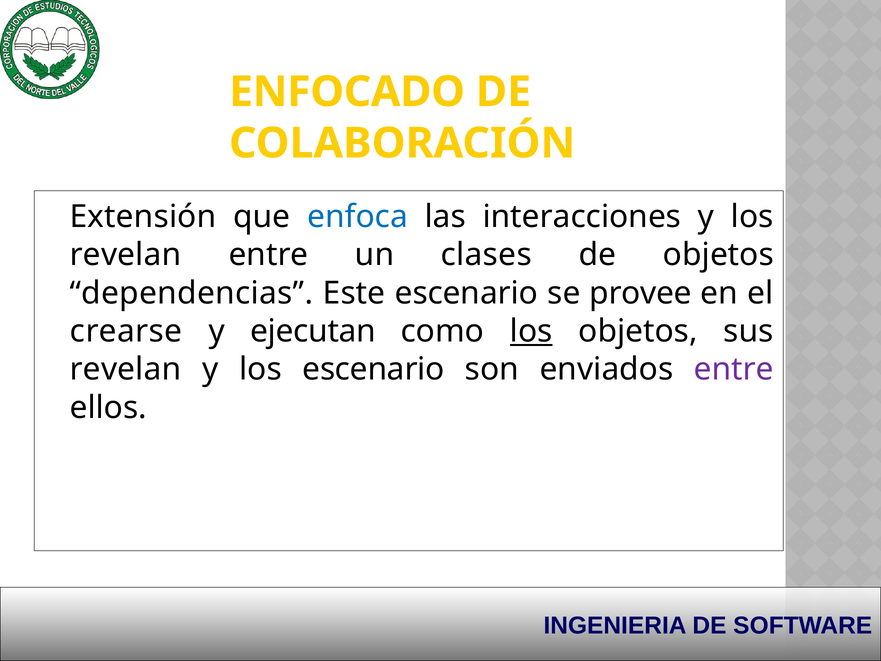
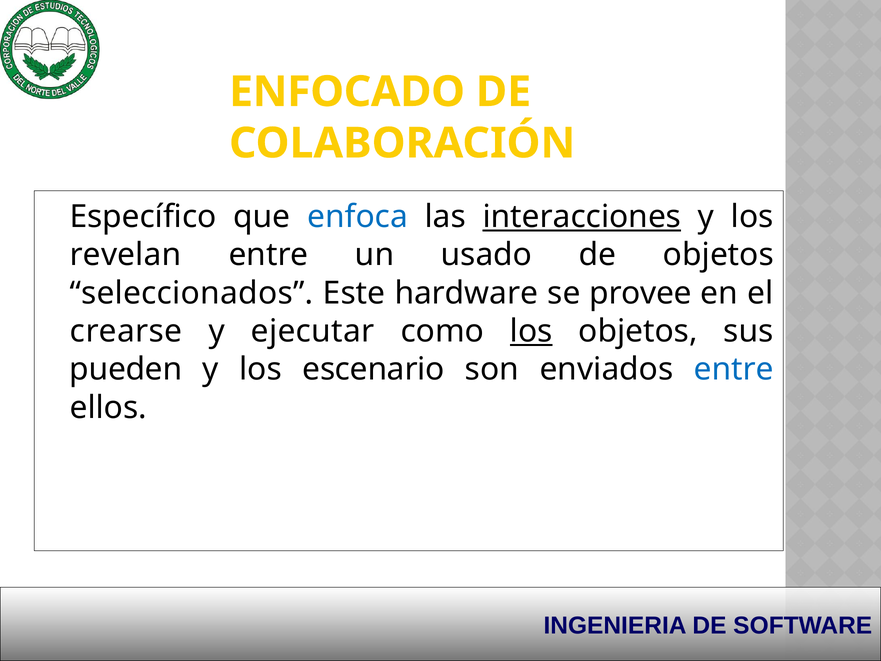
Extensión: Extensión -> Específico (143, 217)
interacciones underline: none -> present (582, 217)
clases: clases -> usado (486, 255)
dependencias: dependencias -> seleccionados (191, 293)
Este escenario: escenario -> hardware (466, 293)
ejecutan: ejecutan -> ejecutar (313, 331)
revelan: revelan -> pueden (126, 369)
entre colour: purple -> blue (734, 369)
